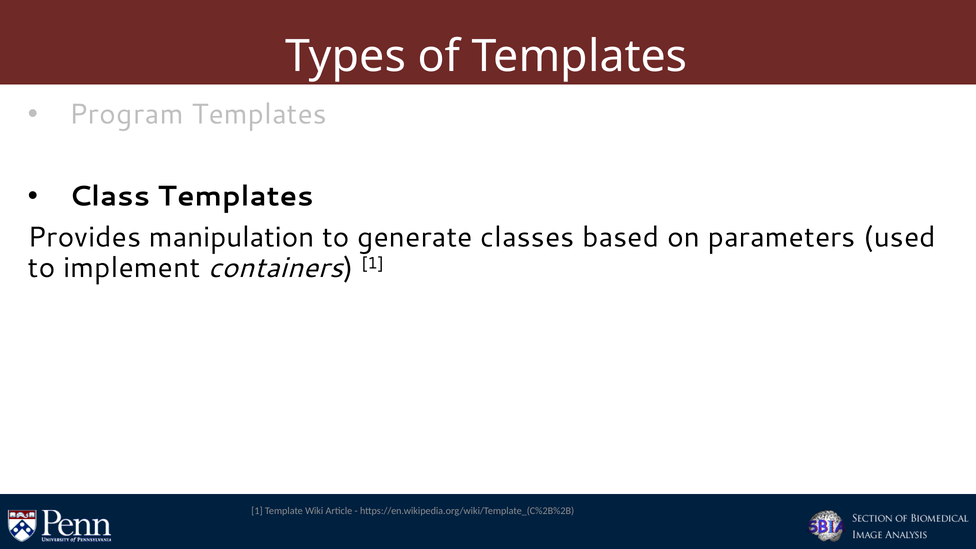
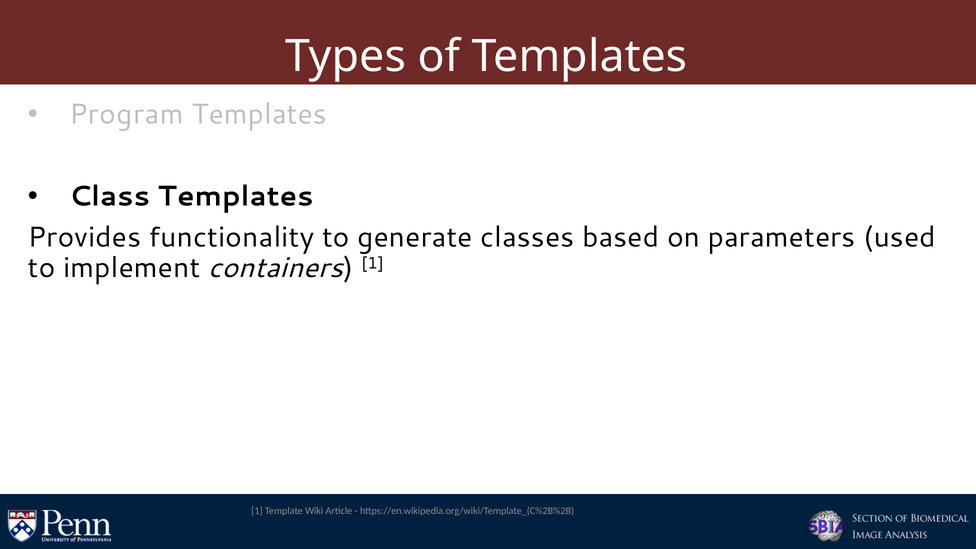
manipulation: manipulation -> functionality (232, 237)
